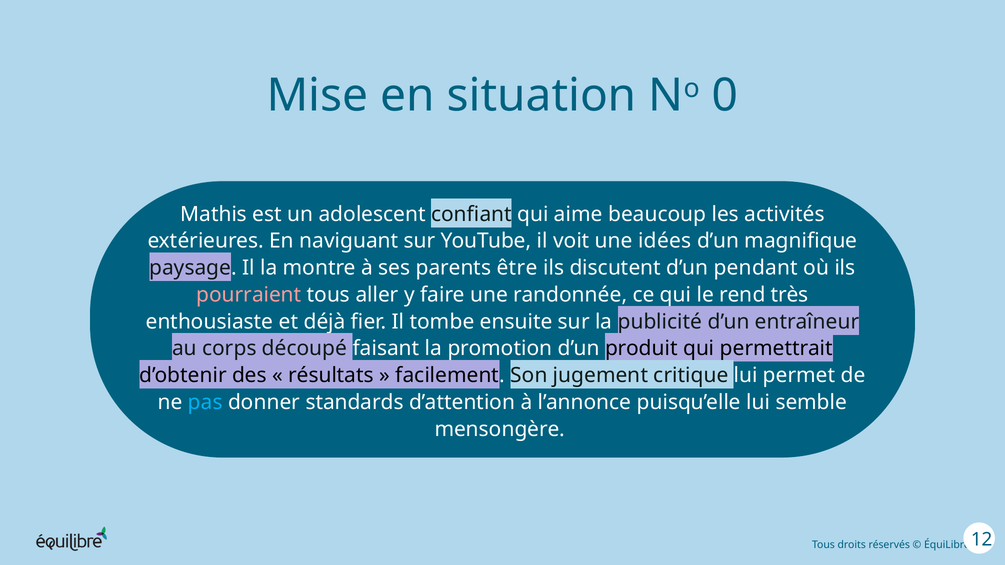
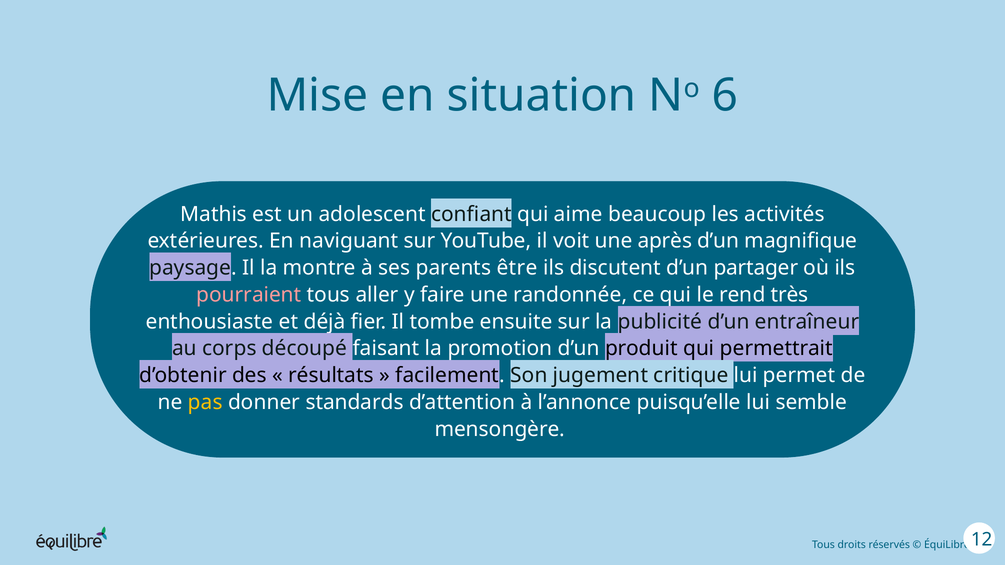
0: 0 -> 6 (725, 96)
idées: idées -> après (665, 241)
pendant: pendant -> partager (756, 268)
pas colour: light blue -> yellow (205, 403)
